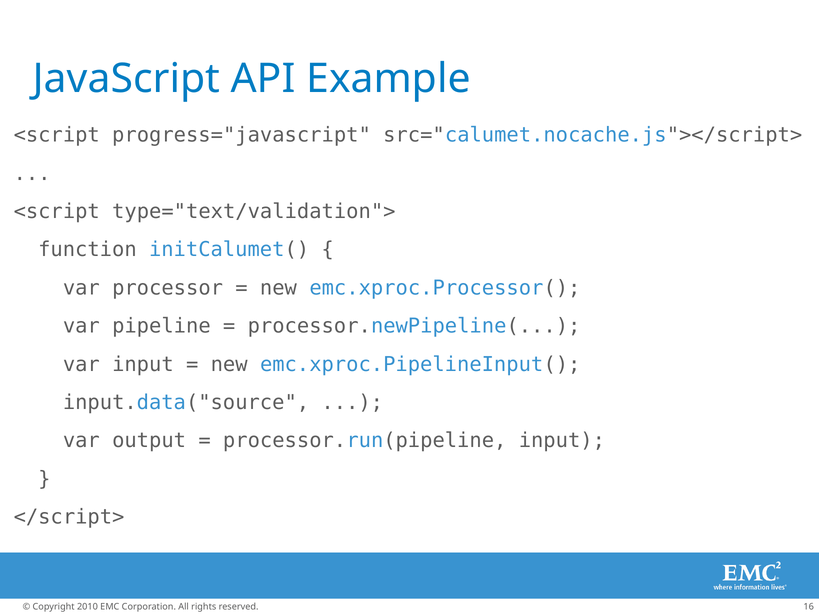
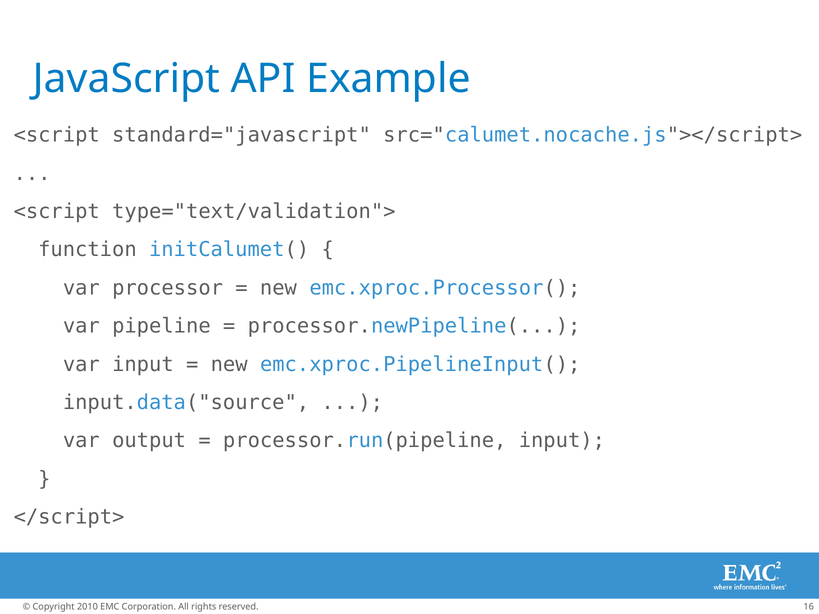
progress="javascript: progress="javascript -> standard="javascript (241, 135)
